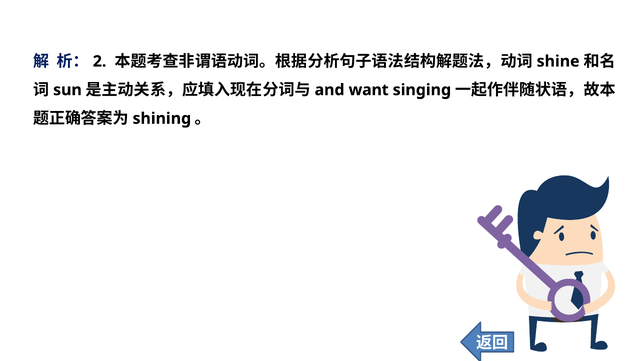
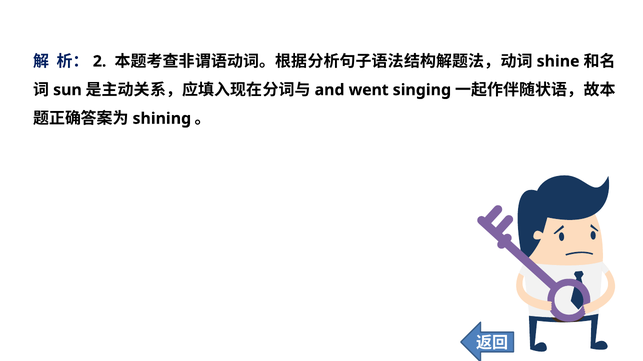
want: want -> went (369, 90)
